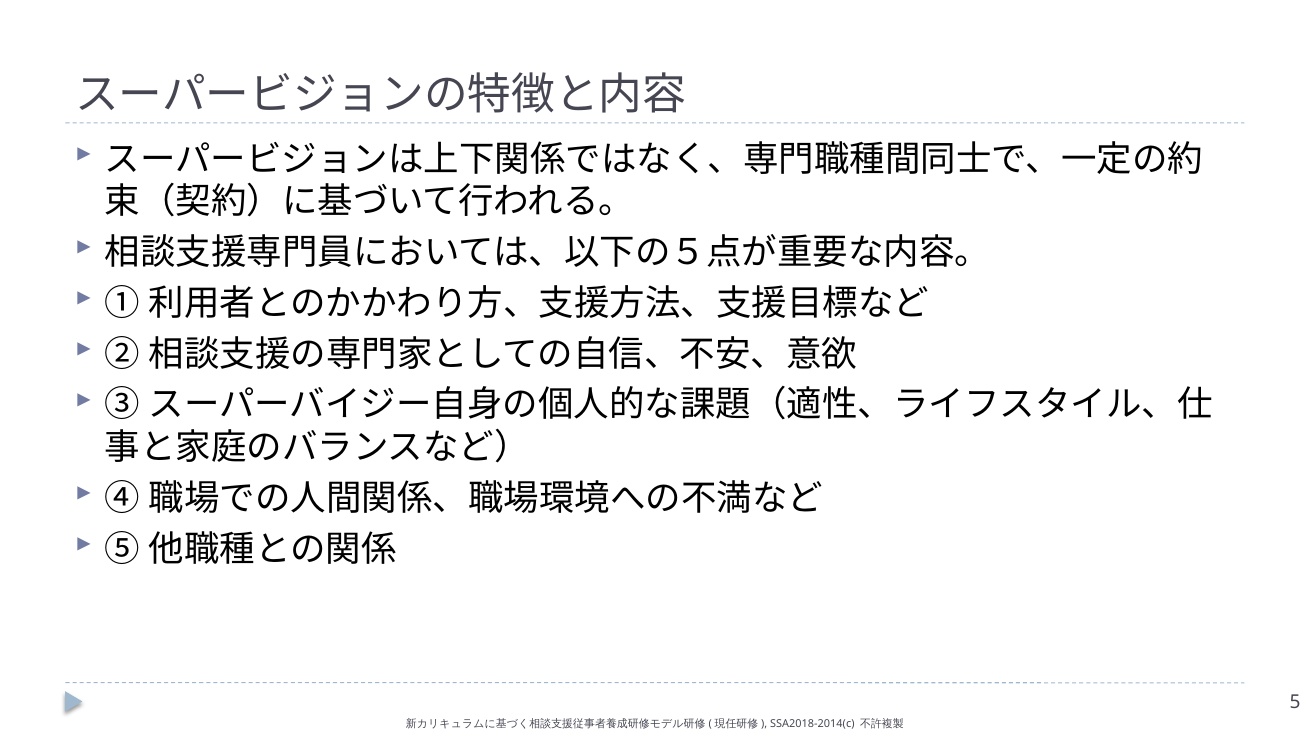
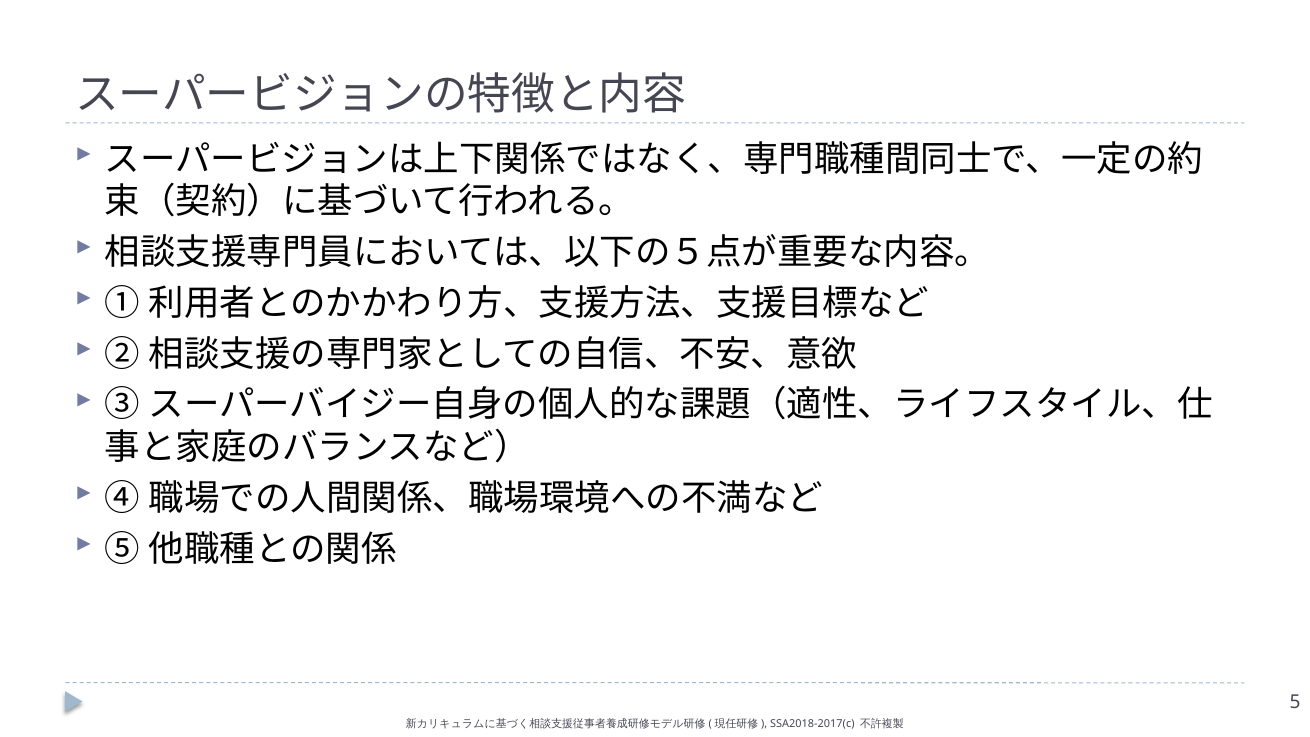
SSA2018-2014(c: SSA2018-2014(c -> SSA2018-2017(c (812, 724)
